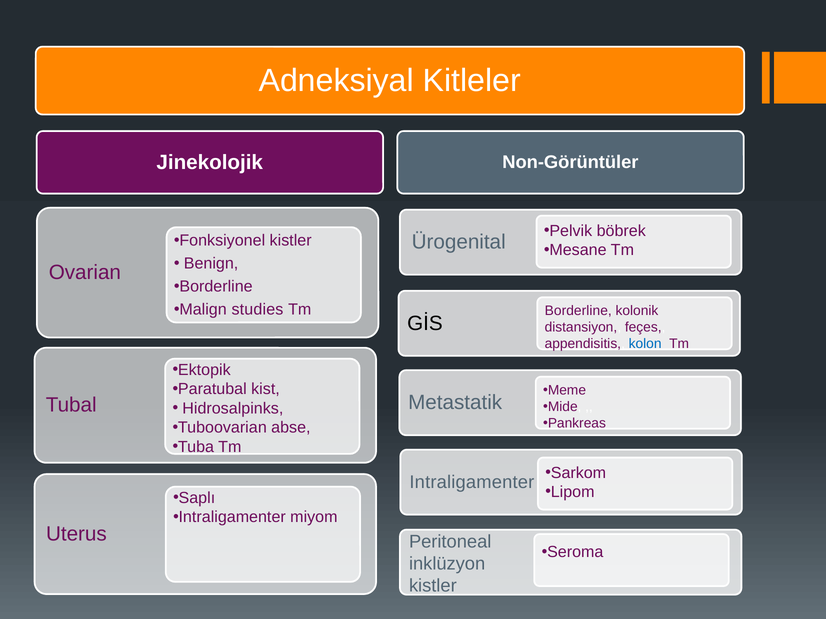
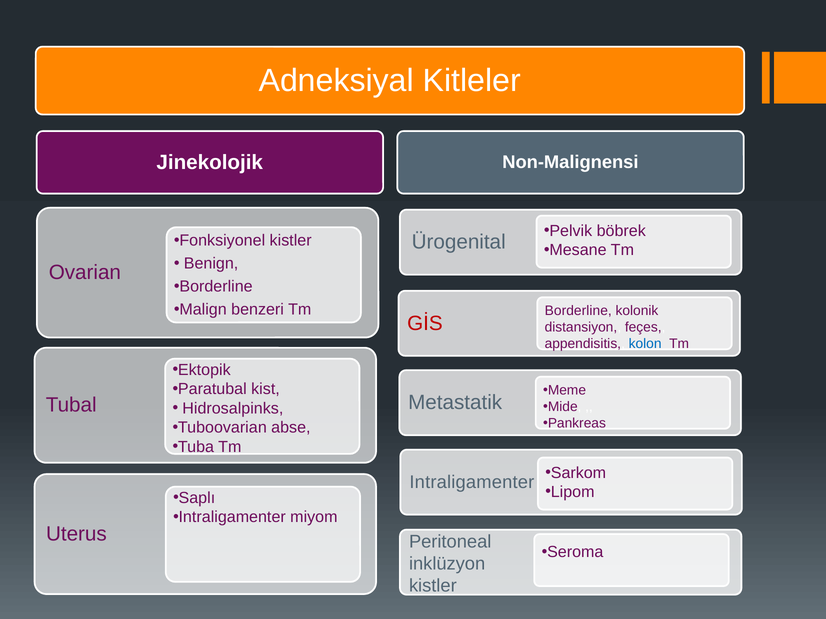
Non-Görüntüler: Non-Görüntüler -> Non-Malignensi (570, 162)
studies: studies -> benzeri (258, 310)
GİS colour: black -> red (425, 323)
